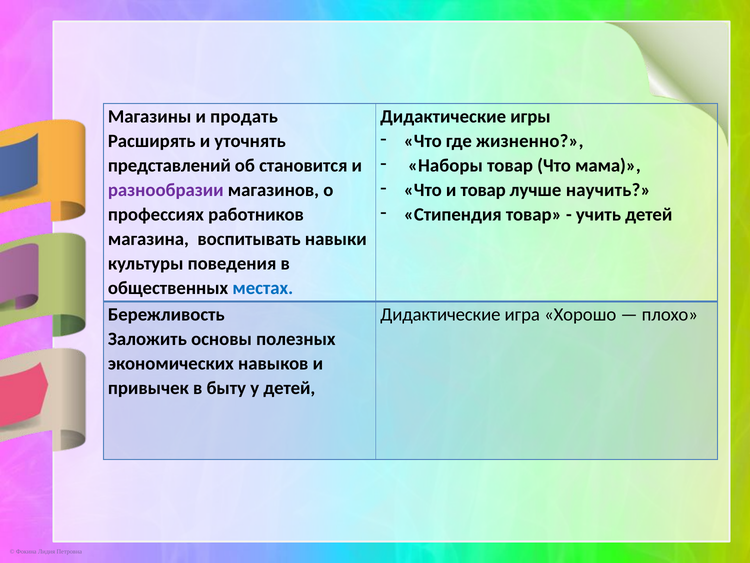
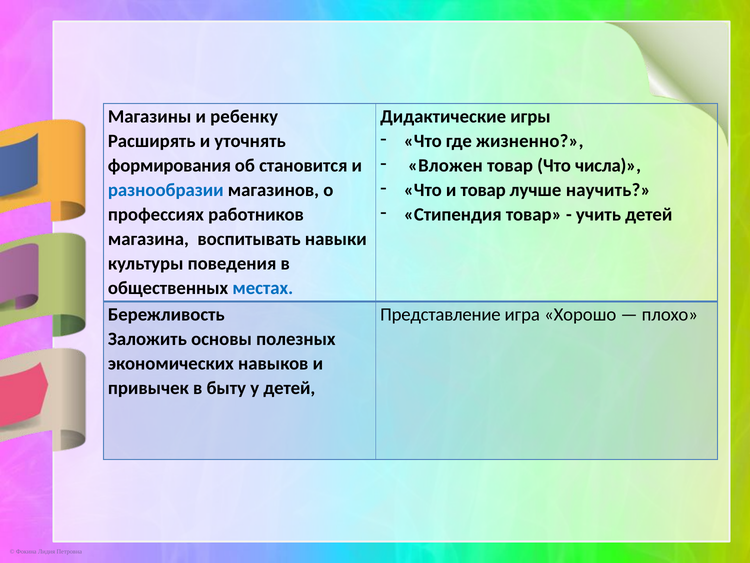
продать: продать -> ребенку (244, 117)
Наборы: Наборы -> Вложен (445, 166)
мама: мама -> числа (608, 166)
представлений: представлений -> формирования (169, 166)
разнообразии colour: purple -> blue (166, 190)
Дидактические: Дидактические -> Представление (440, 314)
